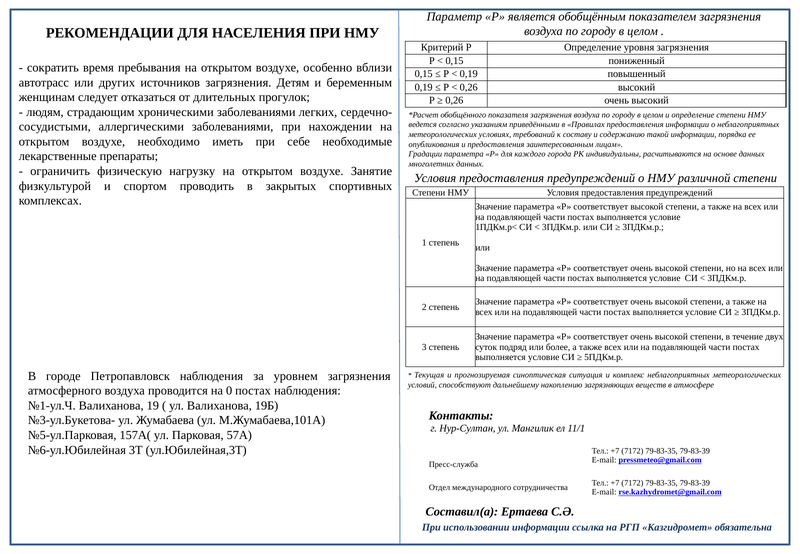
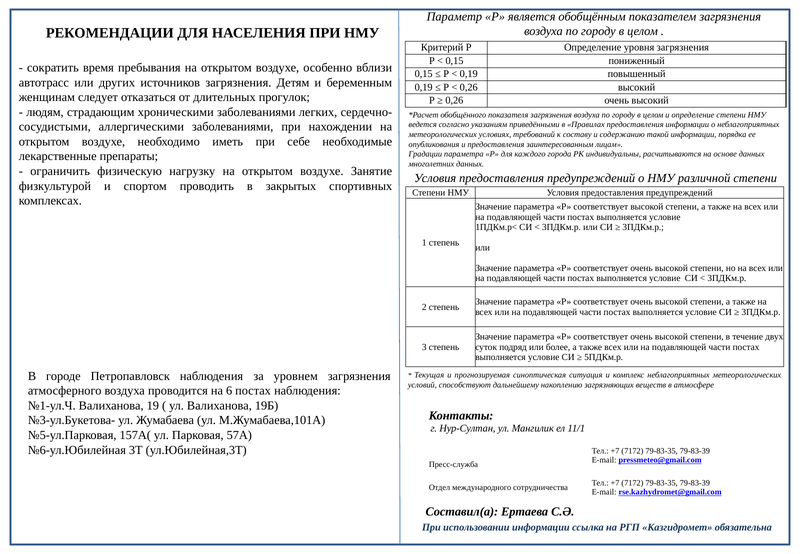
0: 0 -> 6 (229, 391)
